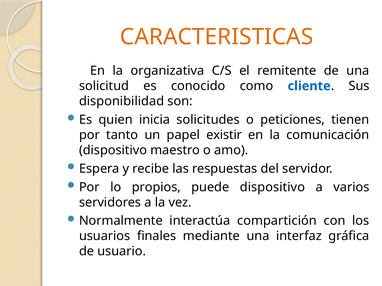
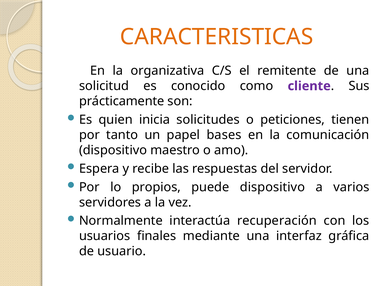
cliente colour: blue -> purple (309, 86)
disponibilidad: disponibilidad -> prácticamente (122, 101)
existir: existir -> bases (224, 135)
compartición: compartición -> recuperación (277, 221)
